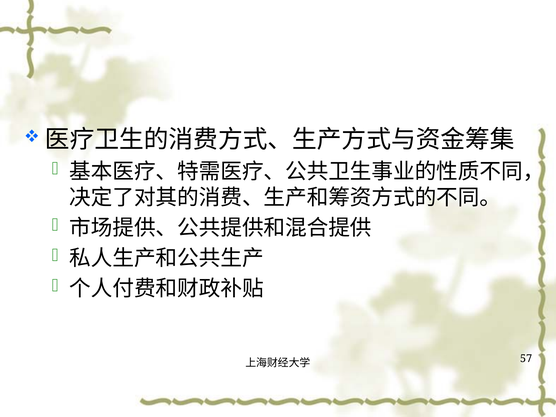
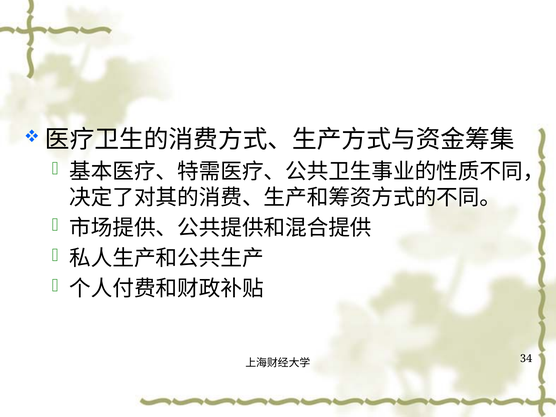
57: 57 -> 34 (526, 359)
